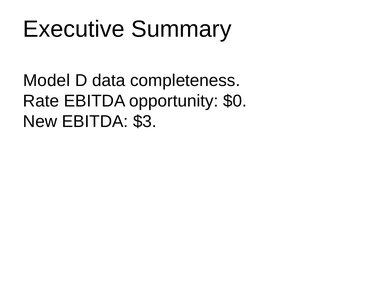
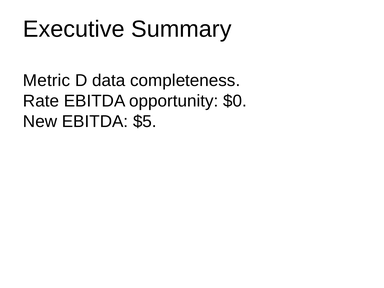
Model: Model -> Metric (47, 81)
$3: $3 -> $5 (145, 121)
